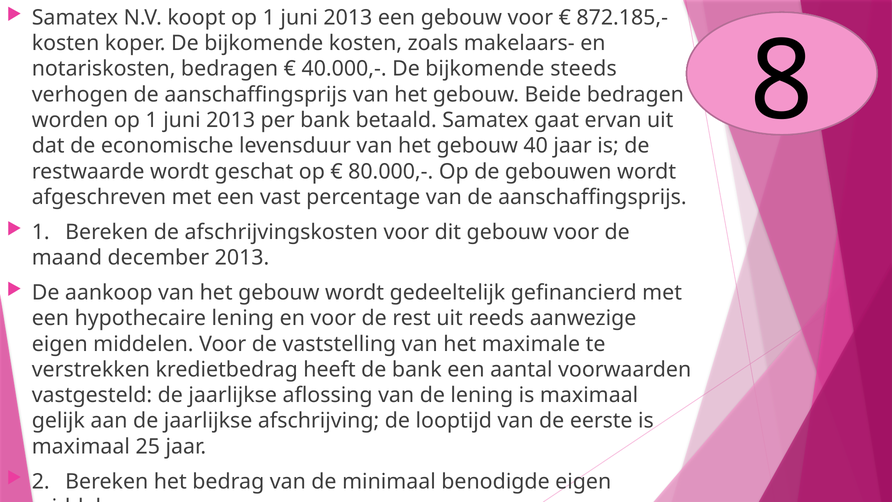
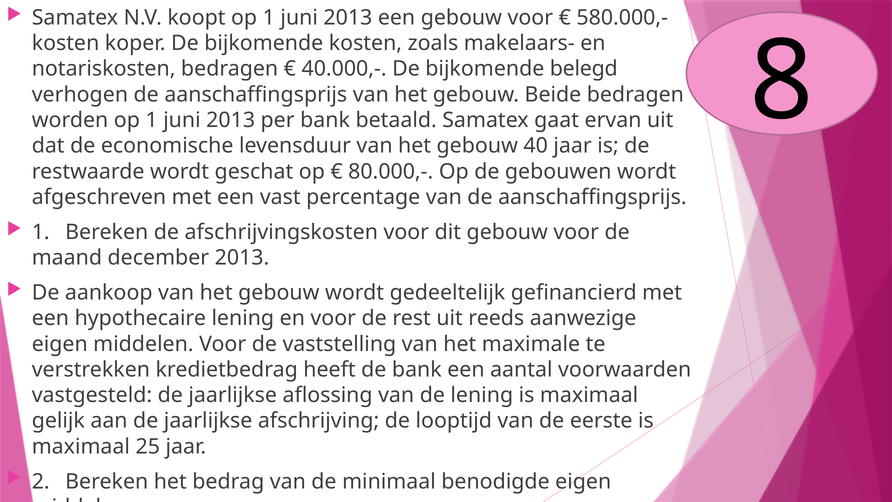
872.185,-: 872.185,- -> 580.000,- (622, 18)
steeds: steeds -> belegd (584, 69)
